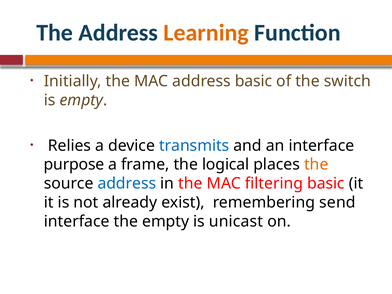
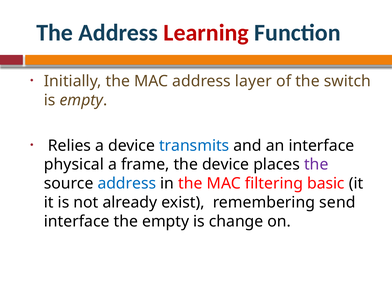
Learning colour: orange -> red (206, 33)
address basic: basic -> layer (253, 81)
purpose: purpose -> physical (74, 165)
the logical: logical -> device (226, 165)
the colour: orange -> purple (316, 165)
unicast: unicast -> change (236, 221)
